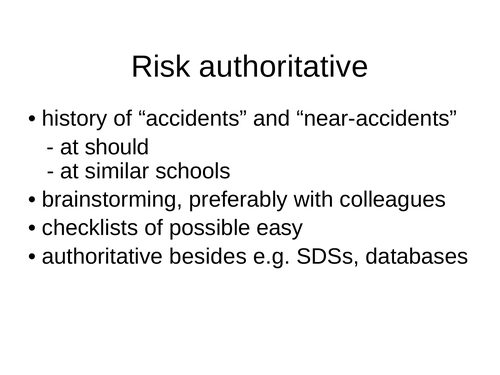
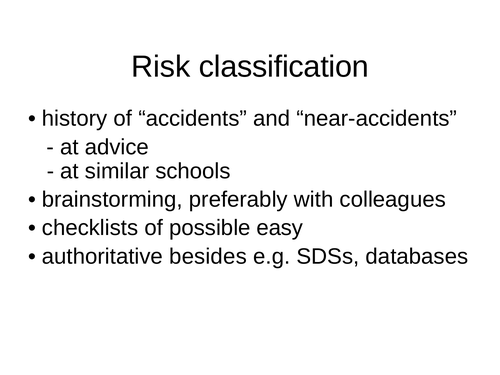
Risk authoritative: authoritative -> classification (284, 67)
should: should -> advice (117, 147)
